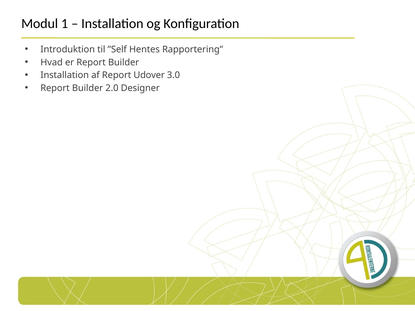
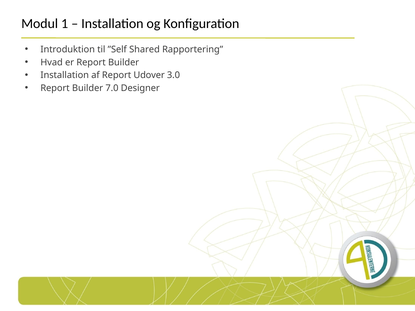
Hentes: Hentes -> Shared (144, 49)
2.0: 2.0 -> 7.0 (112, 88)
